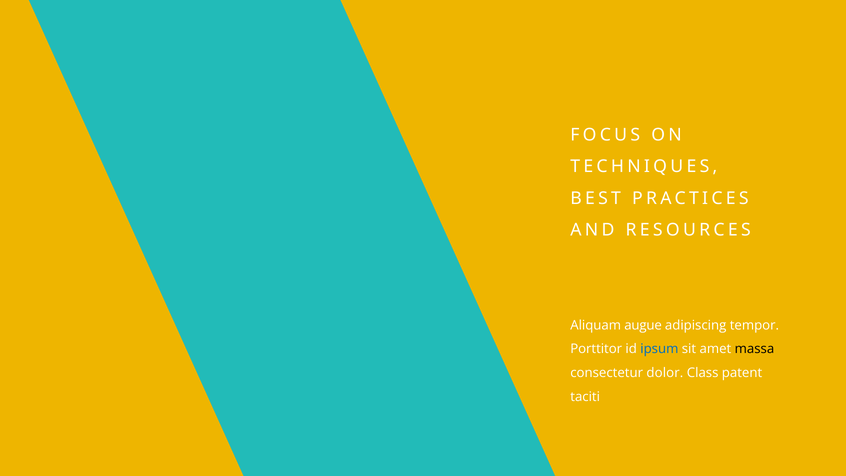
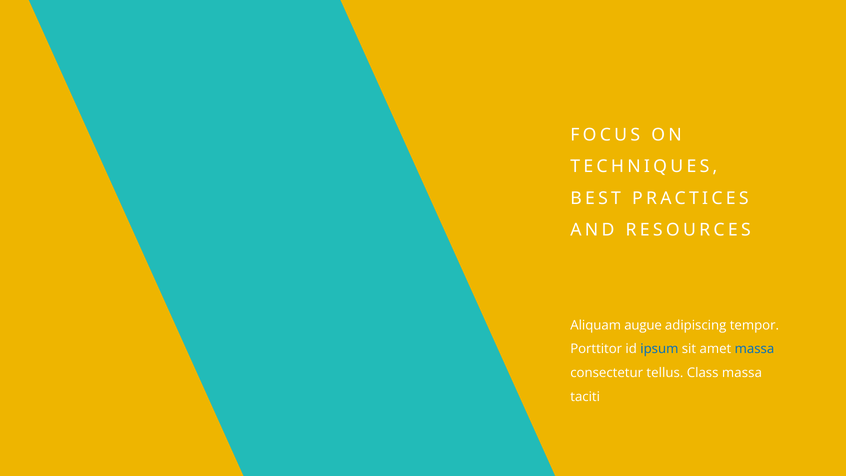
massa colour: black -> blue (754, 349)
dolor: dolor -> tellus (665, 373)
Class patent: patent -> massa (742, 373)
